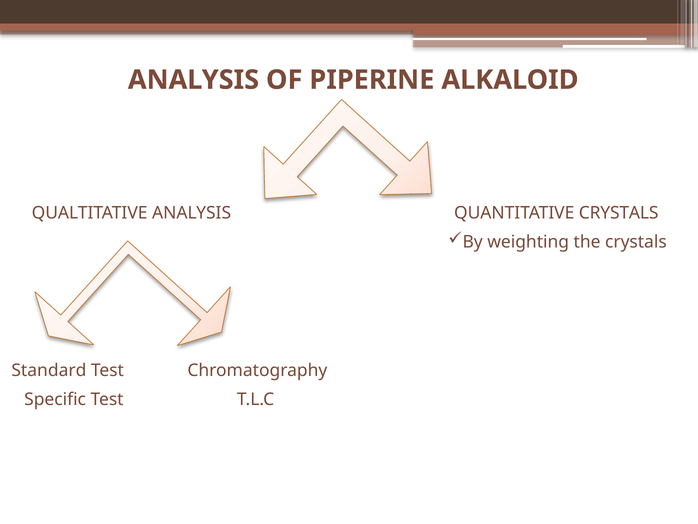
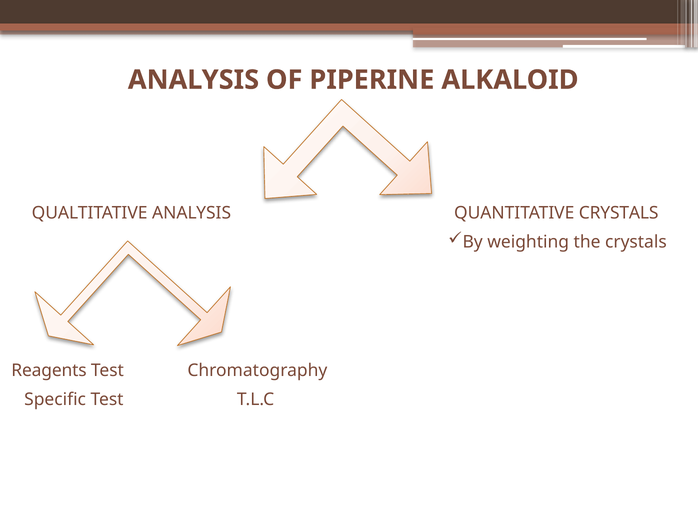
Standard: Standard -> Reagents (49, 370)
